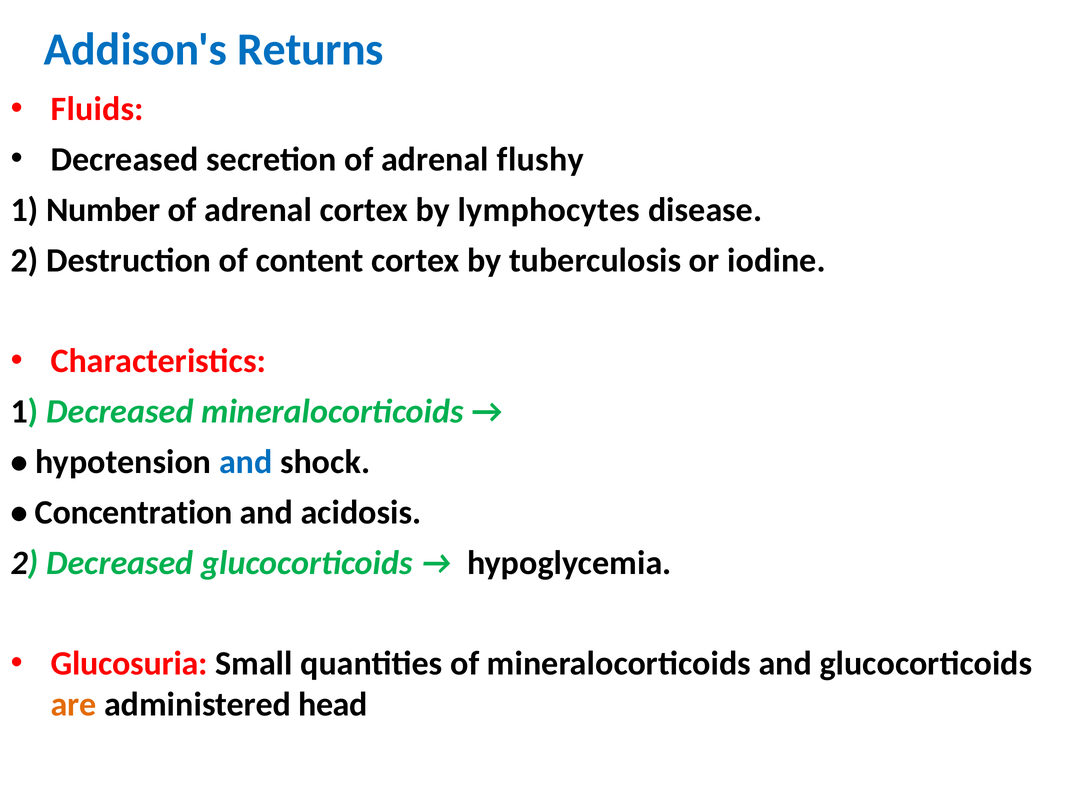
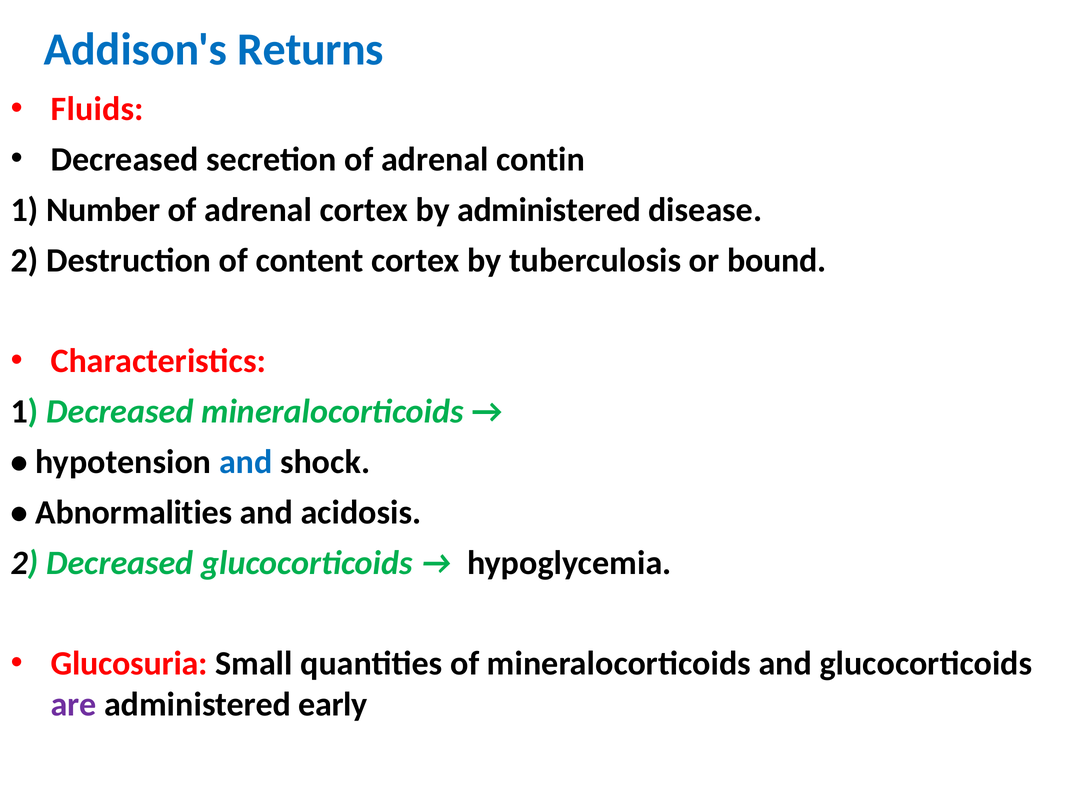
flushy: flushy -> contin (541, 160)
by lymphocytes: lymphocytes -> administered (549, 210)
iodine: iodine -> bound (777, 260)
Concentration: Concentration -> Abnormalities (134, 512)
are colour: orange -> purple (74, 705)
head: head -> early (333, 705)
